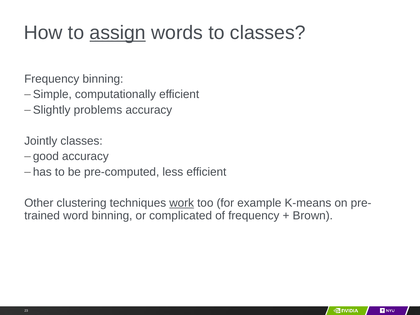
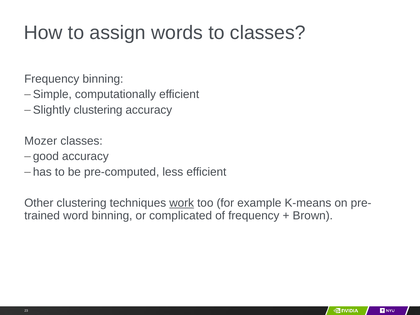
assign underline: present -> none (118, 33)
Slightly problems: problems -> clustering (98, 110)
Jointly: Jointly -> Mozer (41, 141)
